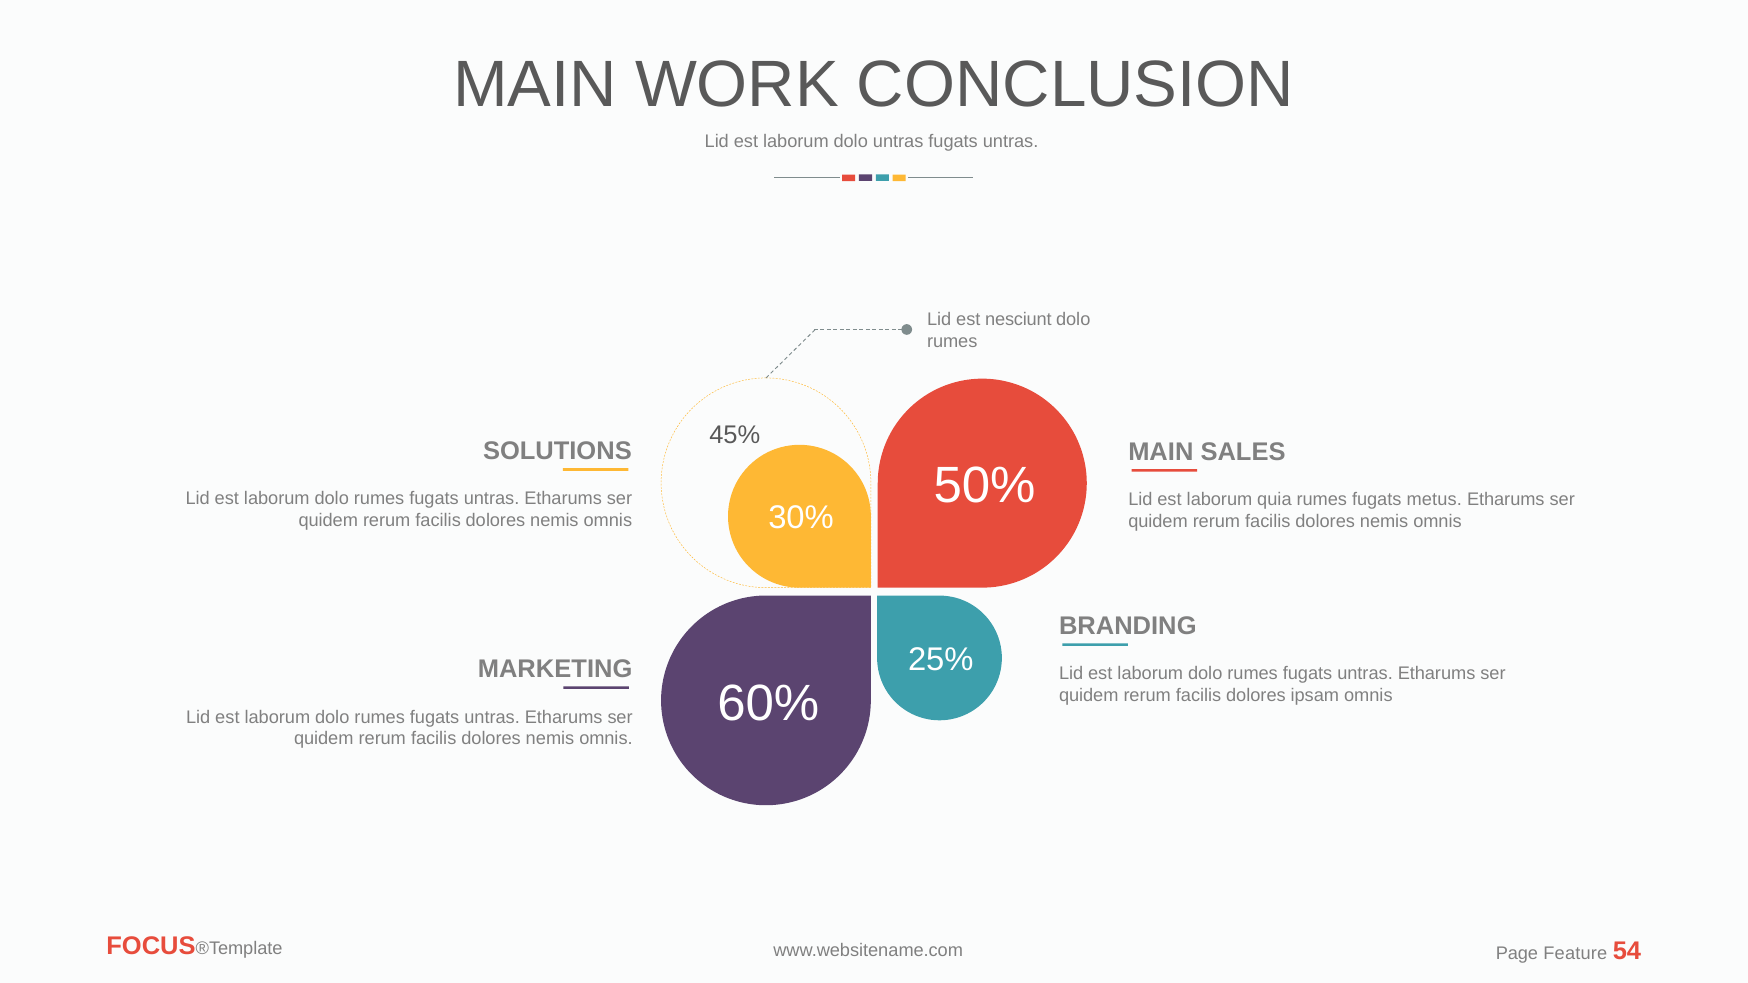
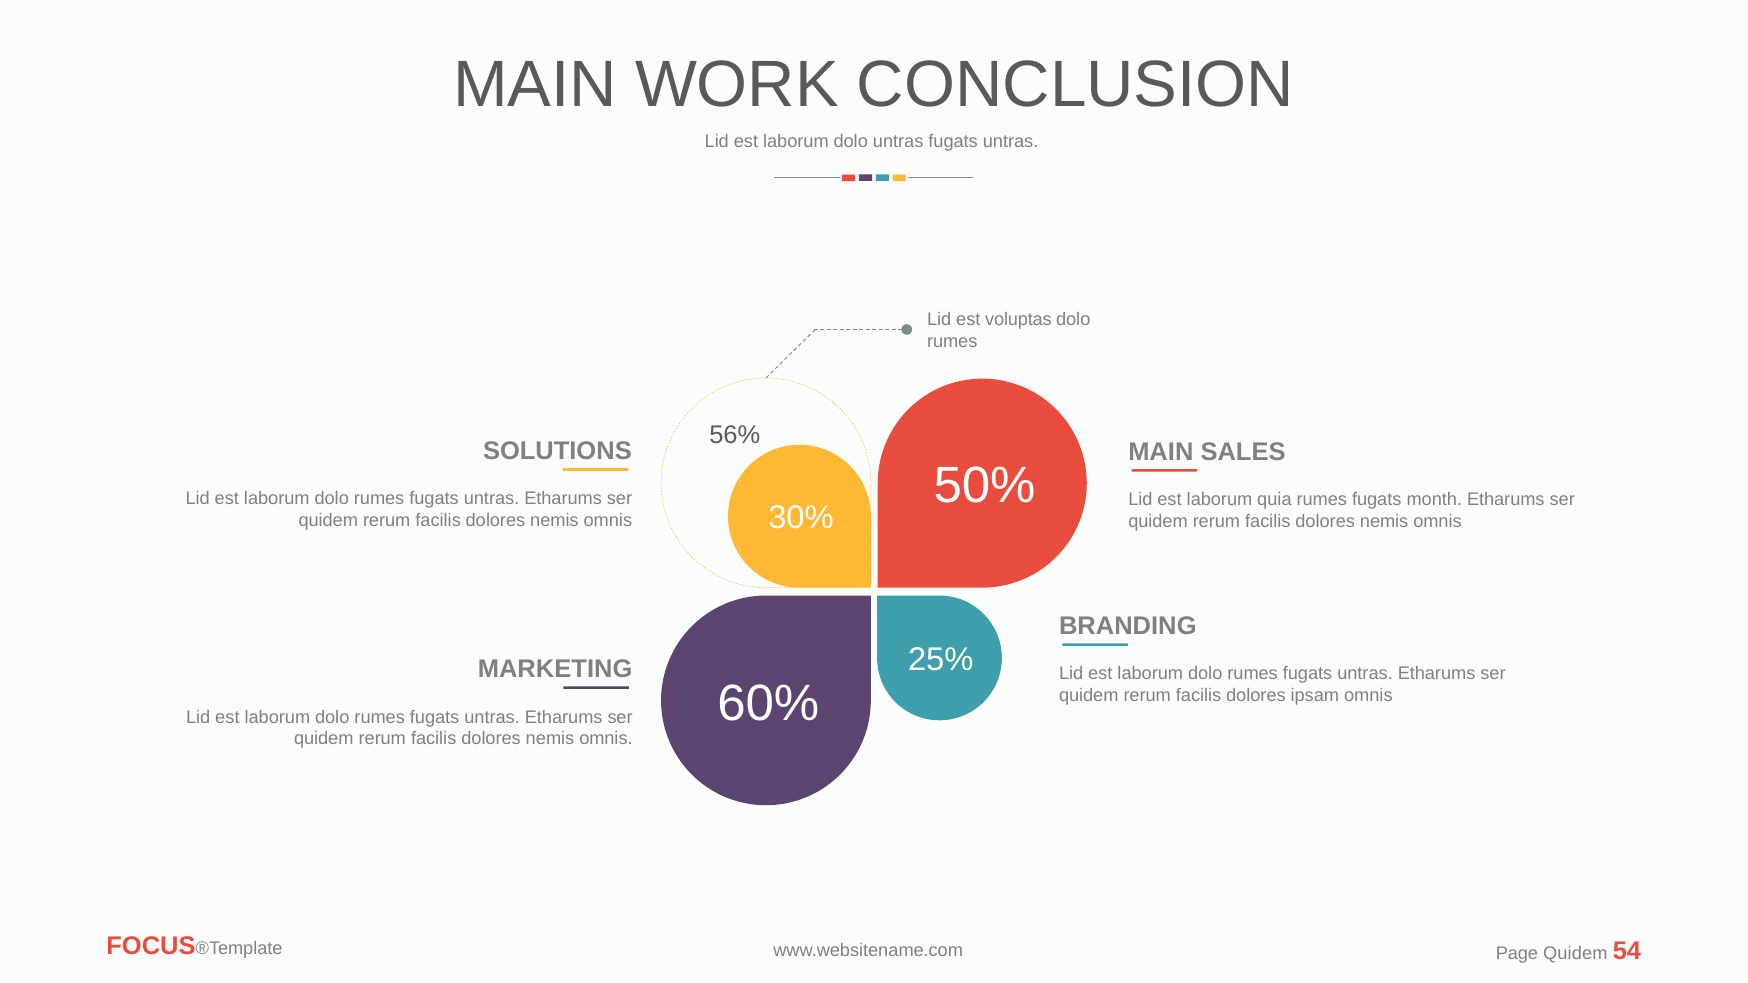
nesciunt: nesciunt -> voluptas (1018, 320)
45%: 45% -> 56% (735, 436)
metus: metus -> month (1434, 500)
Page Feature: Feature -> Quidem (1575, 954)
